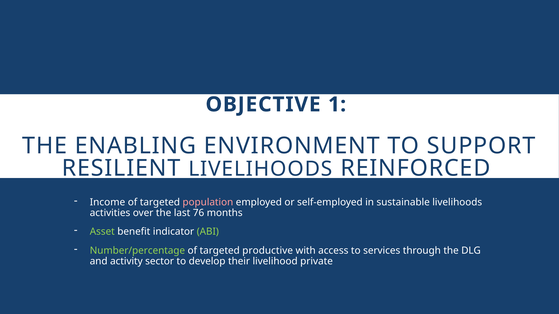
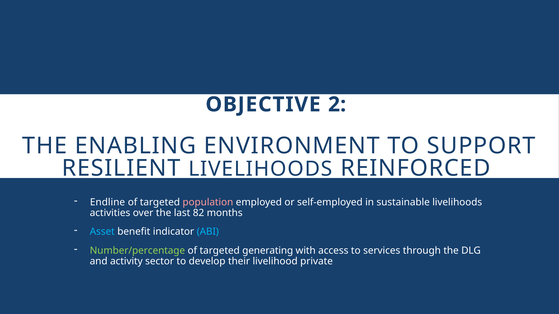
1: 1 -> 2 (337, 105)
Income: Income -> Endline (107, 202)
76: 76 -> 82 (199, 213)
Asset colour: light green -> light blue (102, 232)
ABI colour: light green -> light blue (208, 232)
productive: productive -> generating (268, 251)
